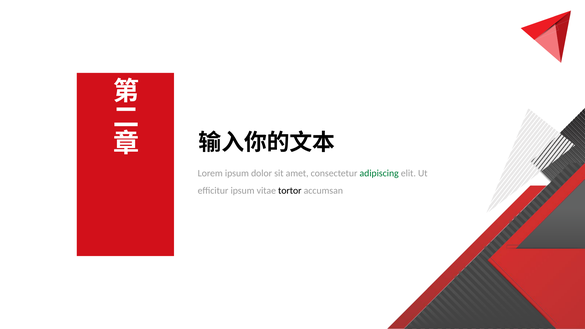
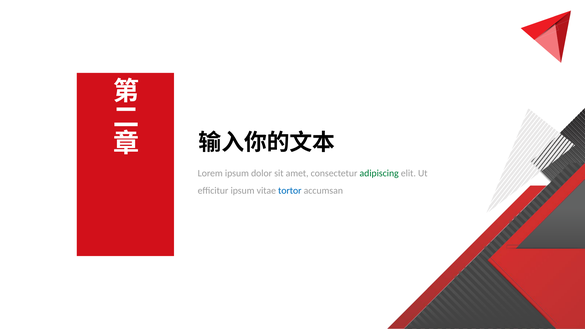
tortor colour: black -> blue (290, 191)
